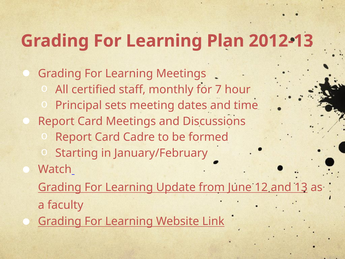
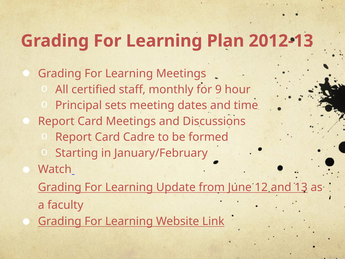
7: 7 -> 9 (218, 89)
